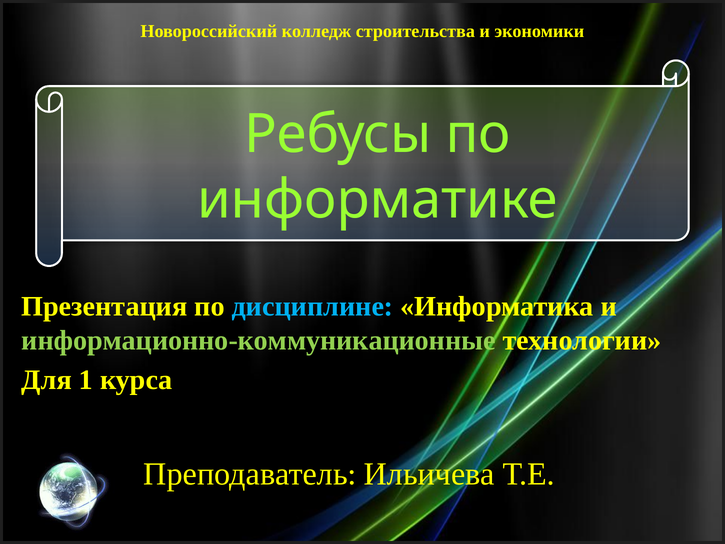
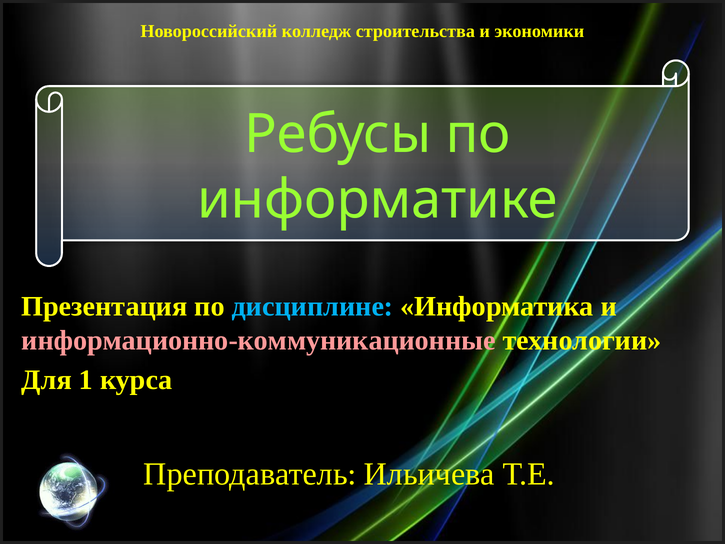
информационно-коммуникационные colour: light green -> pink (259, 340)
